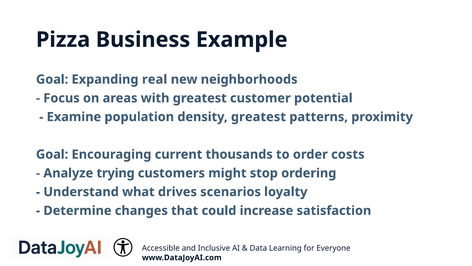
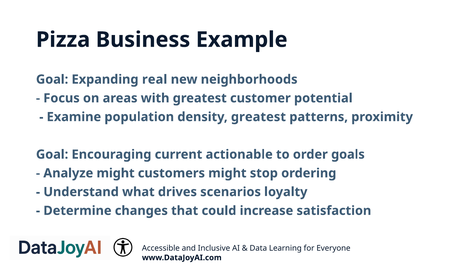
thousands: thousands -> actionable (239, 154)
costs: costs -> goals (348, 154)
Analyze trying: trying -> might (116, 173)
